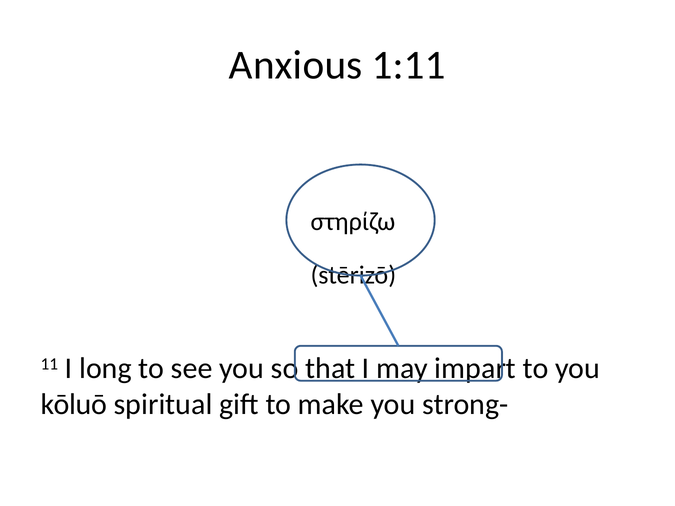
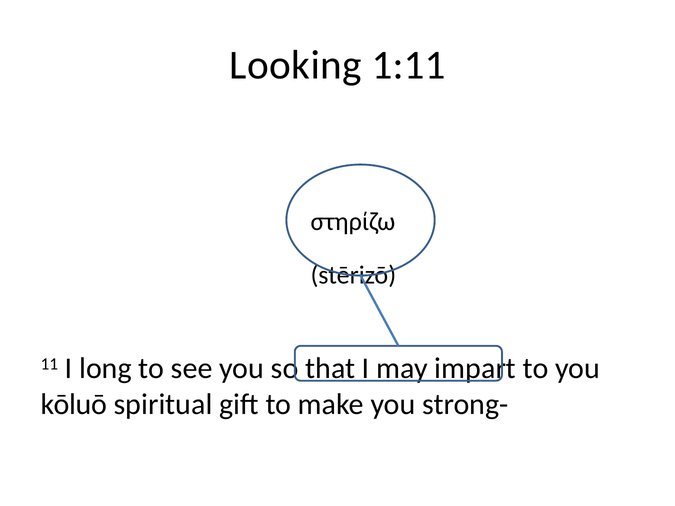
Anxious: Anxious -> Looking (296, 65)
